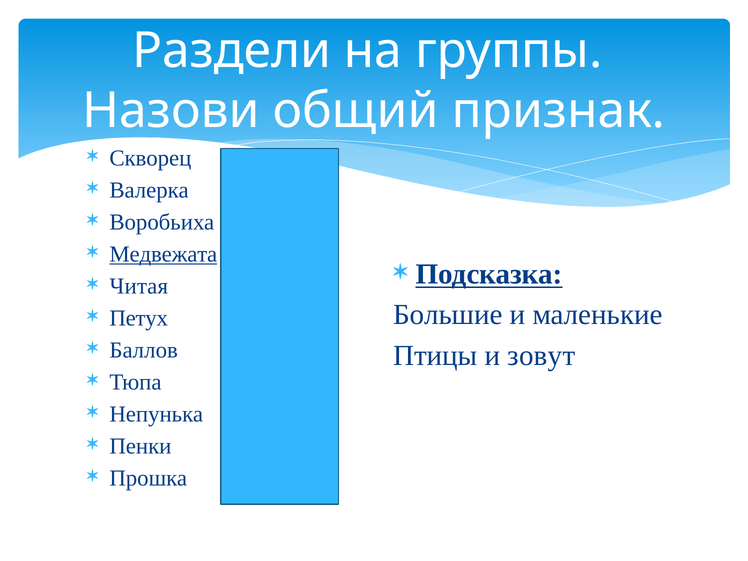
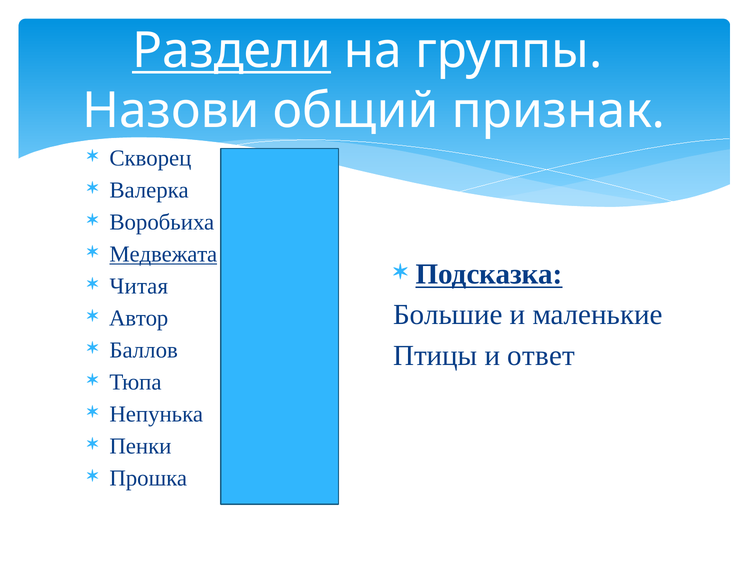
Раздели underline: none -> present (232, 51)
Петух: Петух -> Автор (139, 318)
зовут: зовут -> ответ (541, 356)
